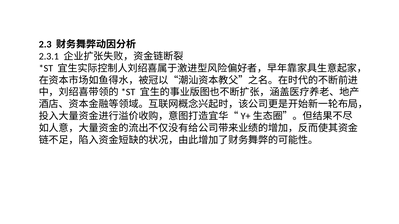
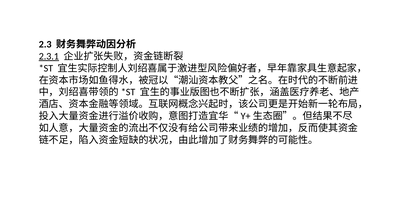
2.3.1 underline: none -> present (49, 56)
